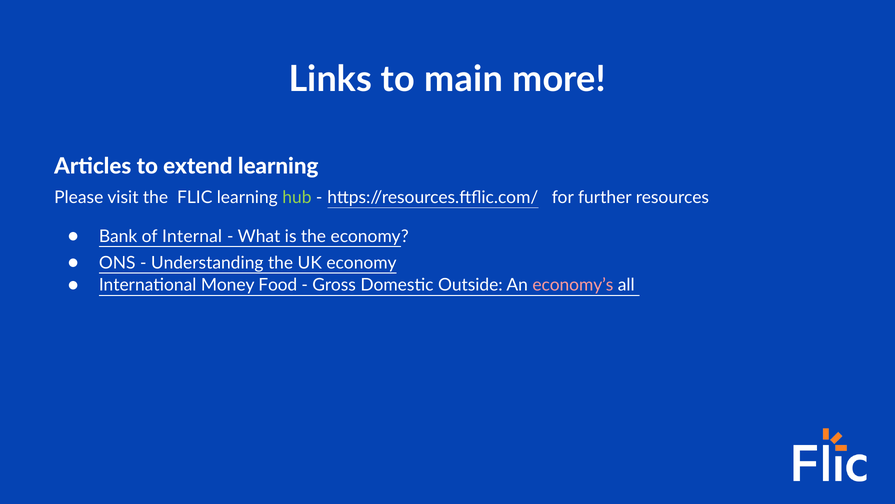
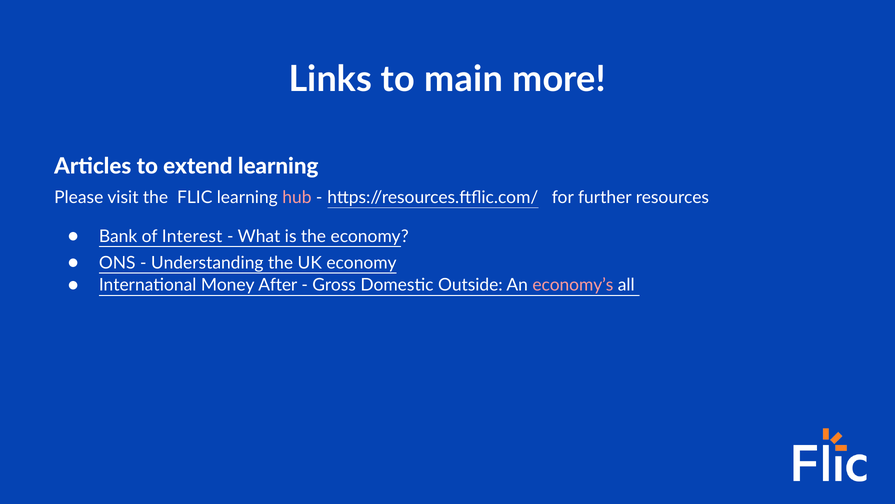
hub colour: light green -> pink (297, 197)
Internal: Internal -> Interest (192, 236)
Food: Food -> After (278, 285)
